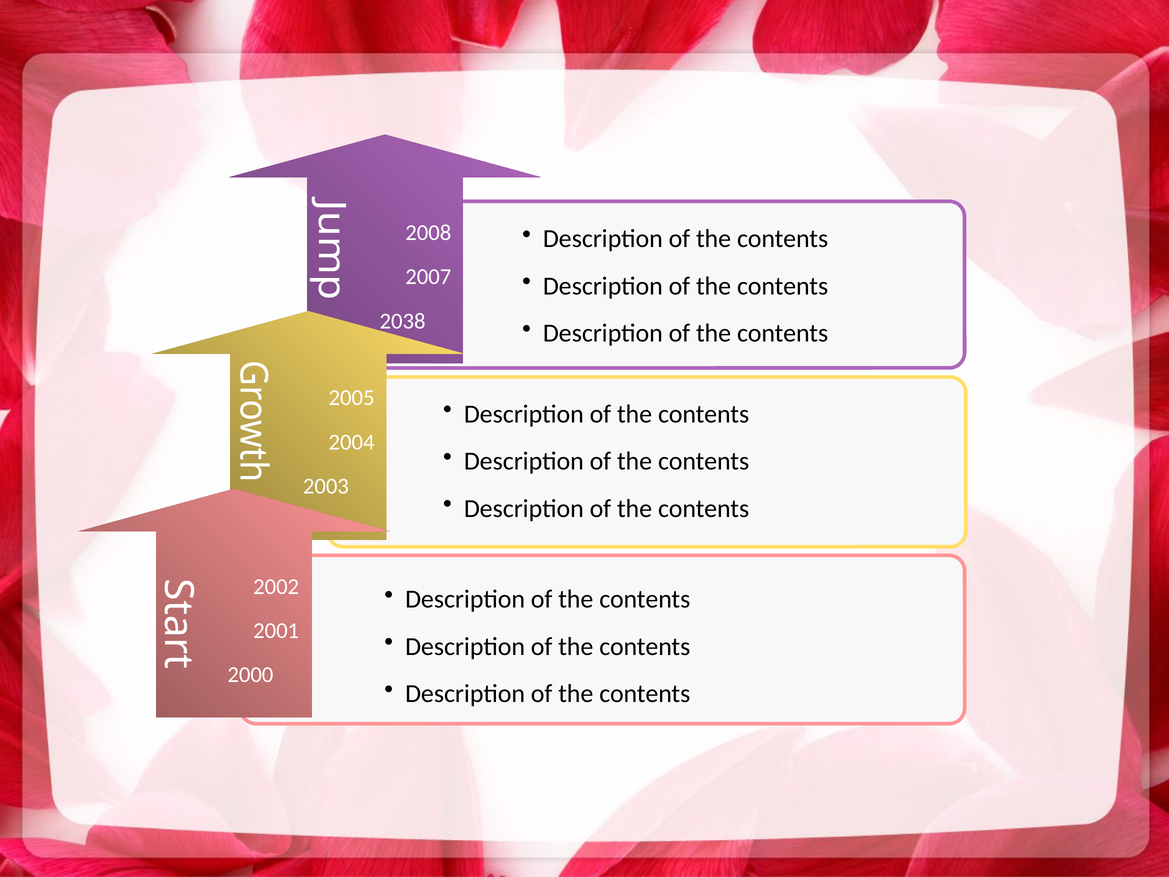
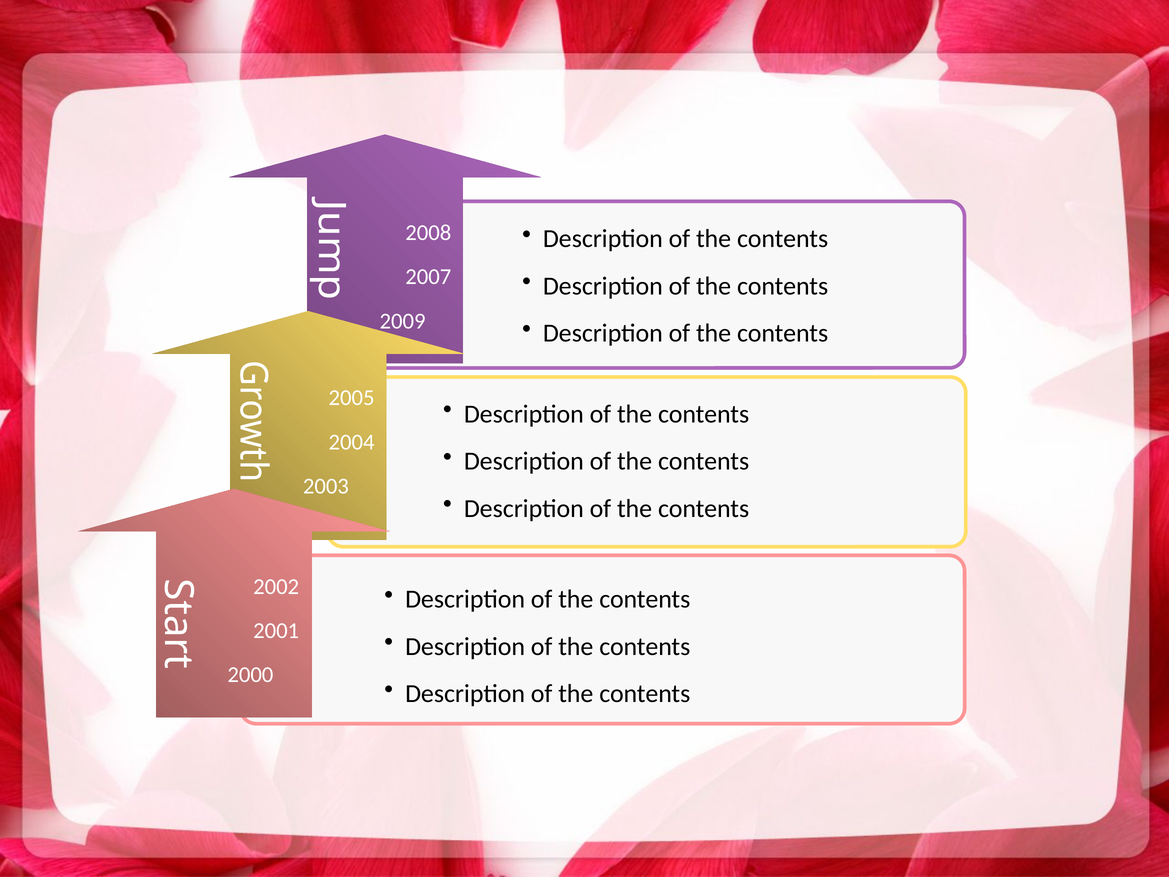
2038: 2038 -> 2009 (403, 321)
